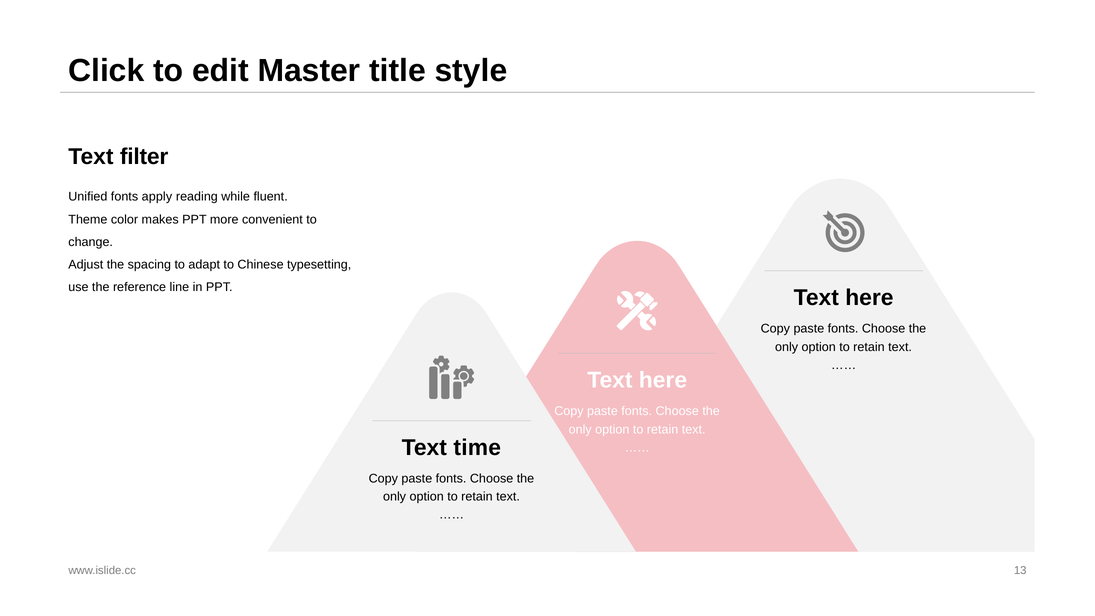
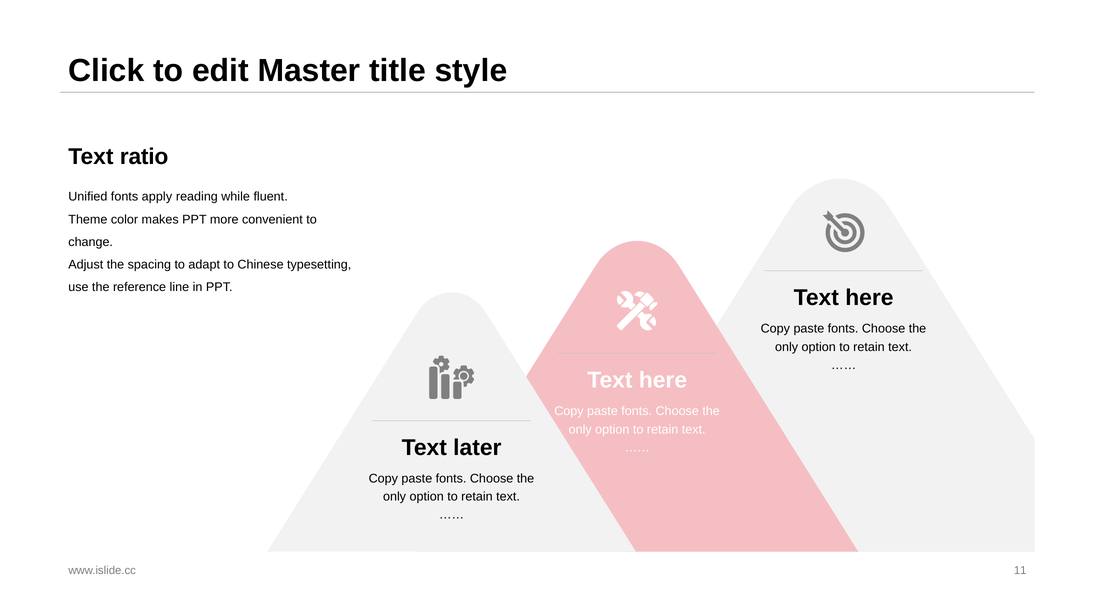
filter: filter -> ratio (144, 157)
time: time -> later (477, 448)
13: 13 -> 11 (1020, 571)
